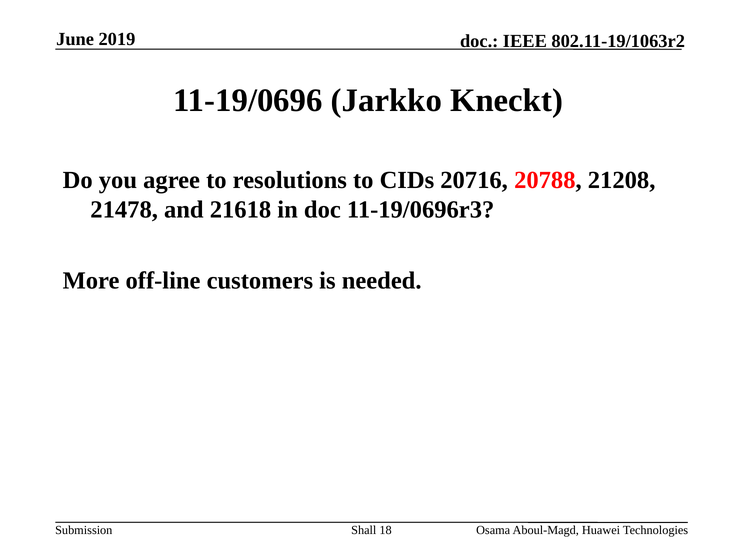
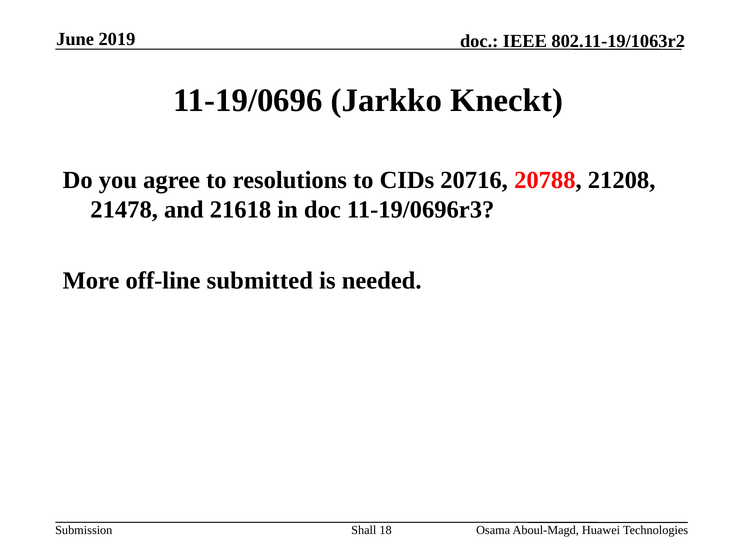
customers: customers -> submitted (260, 281)
